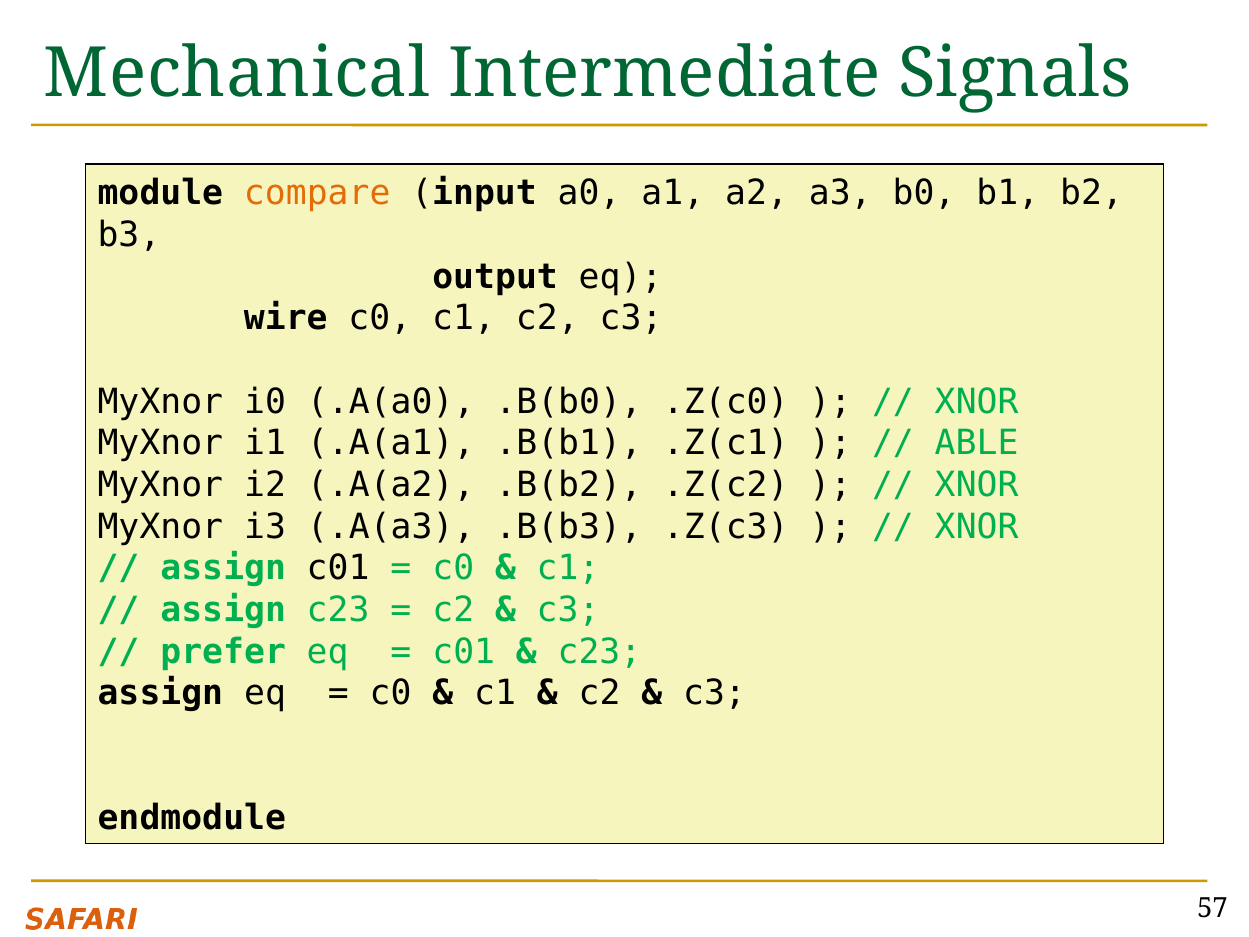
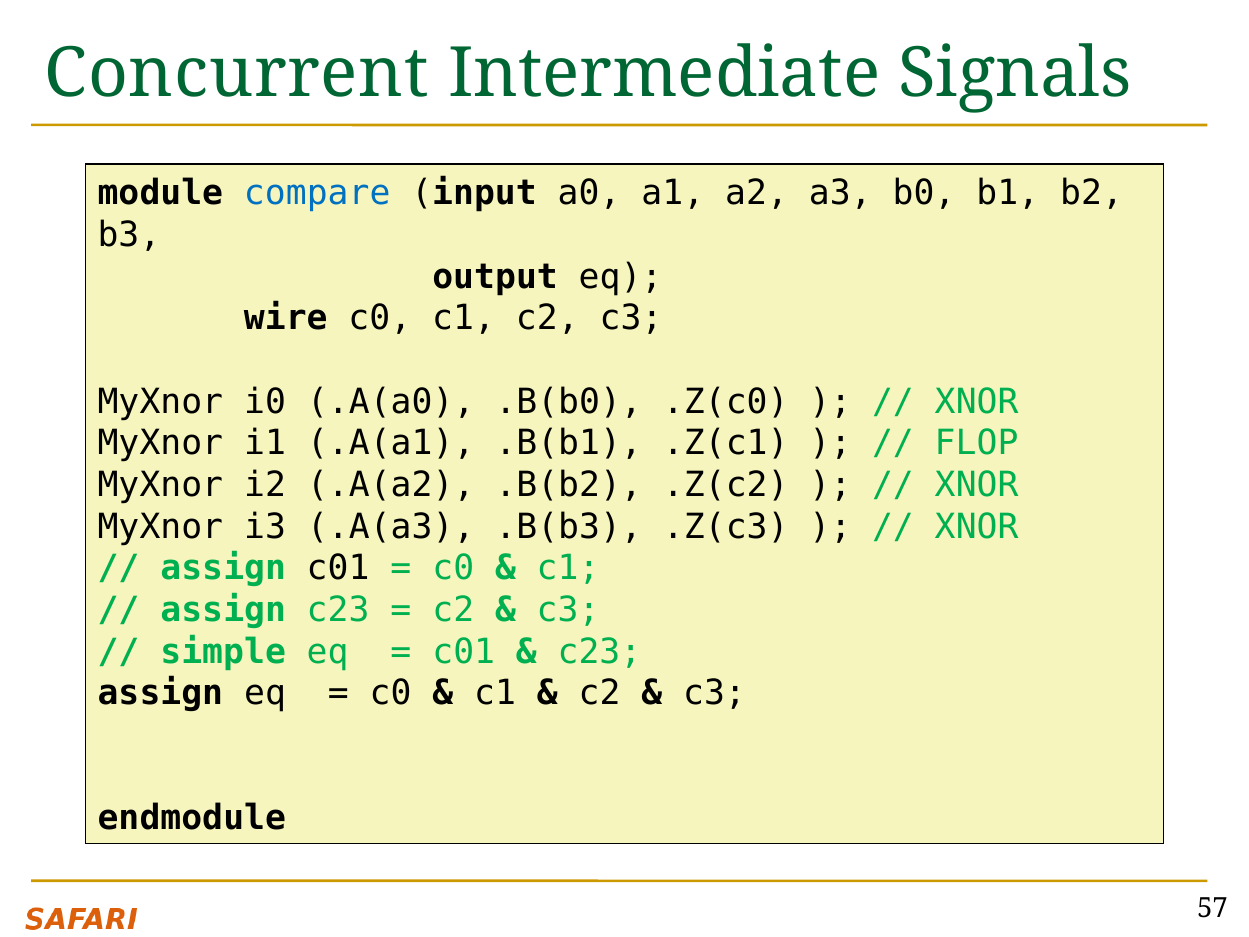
Mechanical: Mechanical -> Concurrent (237, 74)
compare colour: orange -> blue (317, 193)
ABLE: ABLE -> FLOP (977, 443)
prefer: prefer -> simple (223, 652)
